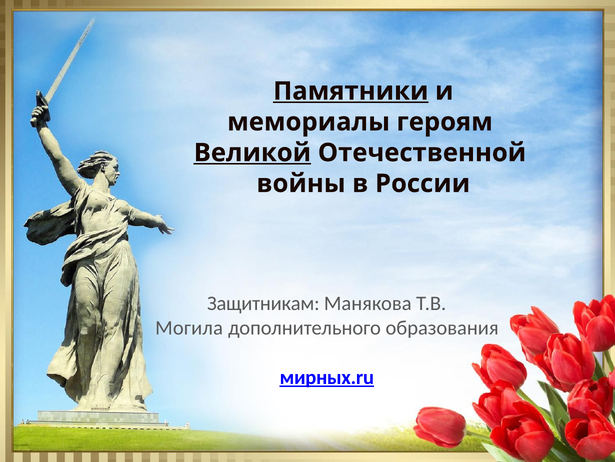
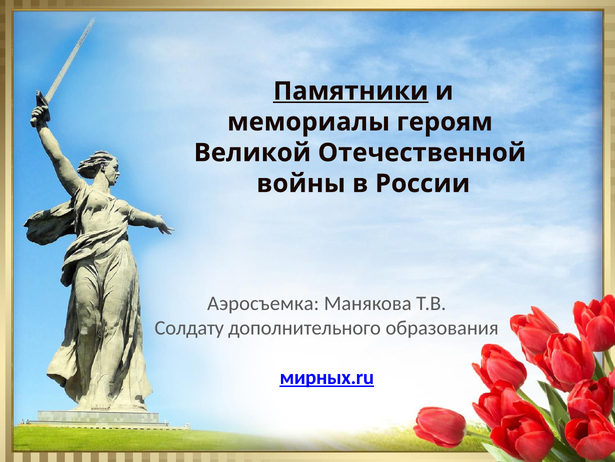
Великой underline: present -> none (252, 153)
Защитникам: Защитникам -> Аэросъемка (263, 303)
Могила: Могила -> Солдату (189, 328)
